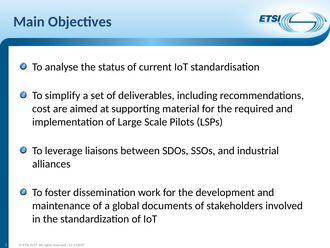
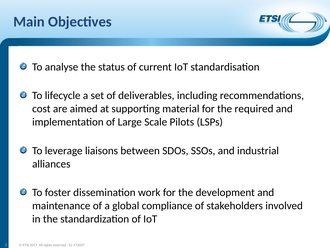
simplify: simplify -> lifecycle (63, 95)
documents: documents -> compliance (167, 205)
